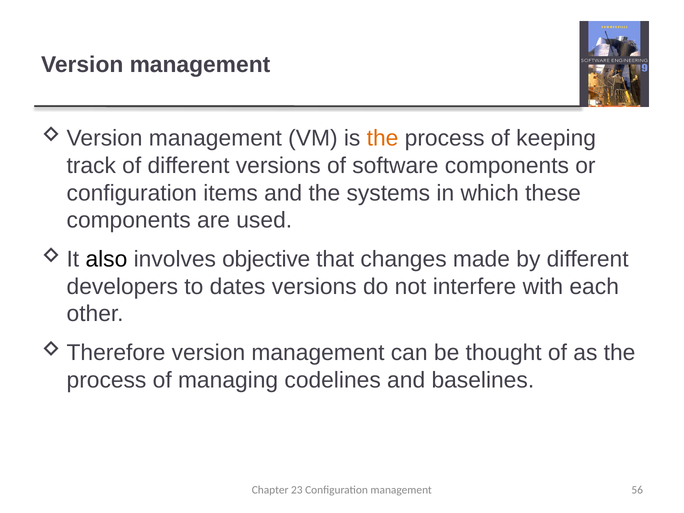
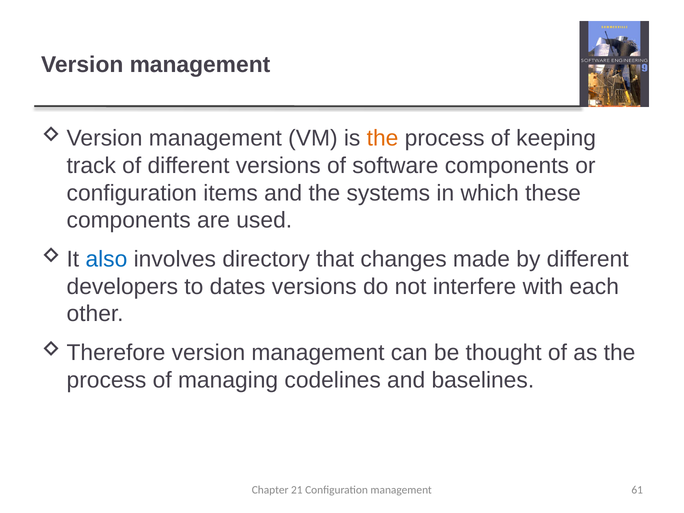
also colour: black -> blue (106, 259)
objective: objective -> directory (266, 259)
23: 23 -> 21 (297, 490)
56: 56 -> 61 (637, 490)
